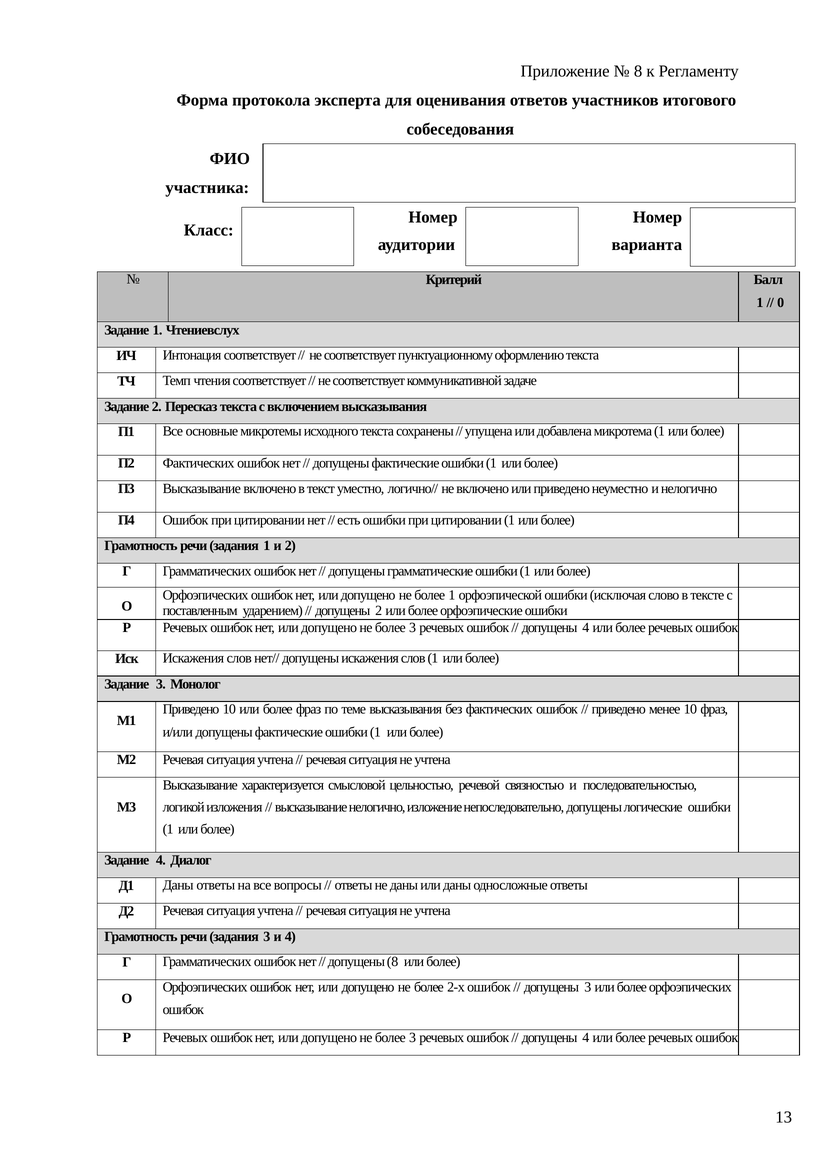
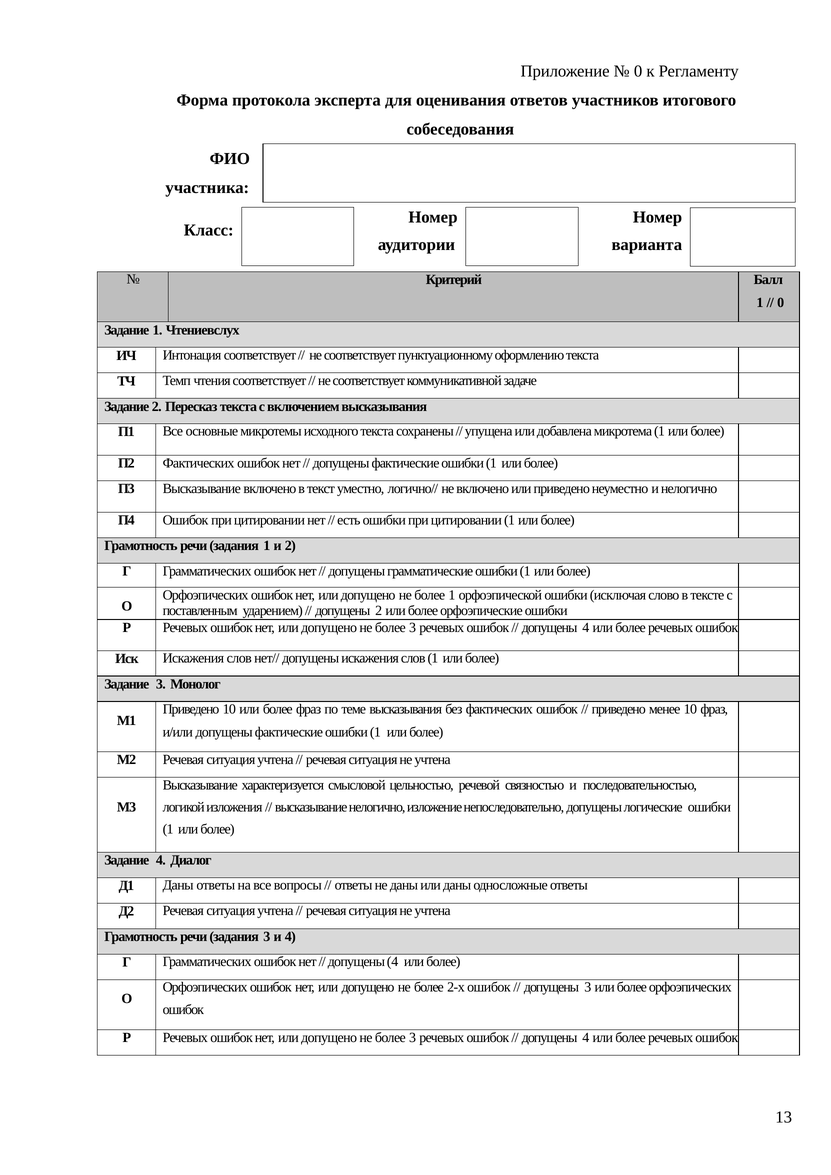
8: 8 -> 0 (638, 71)
8: 8 -> 4 (393, 963)
